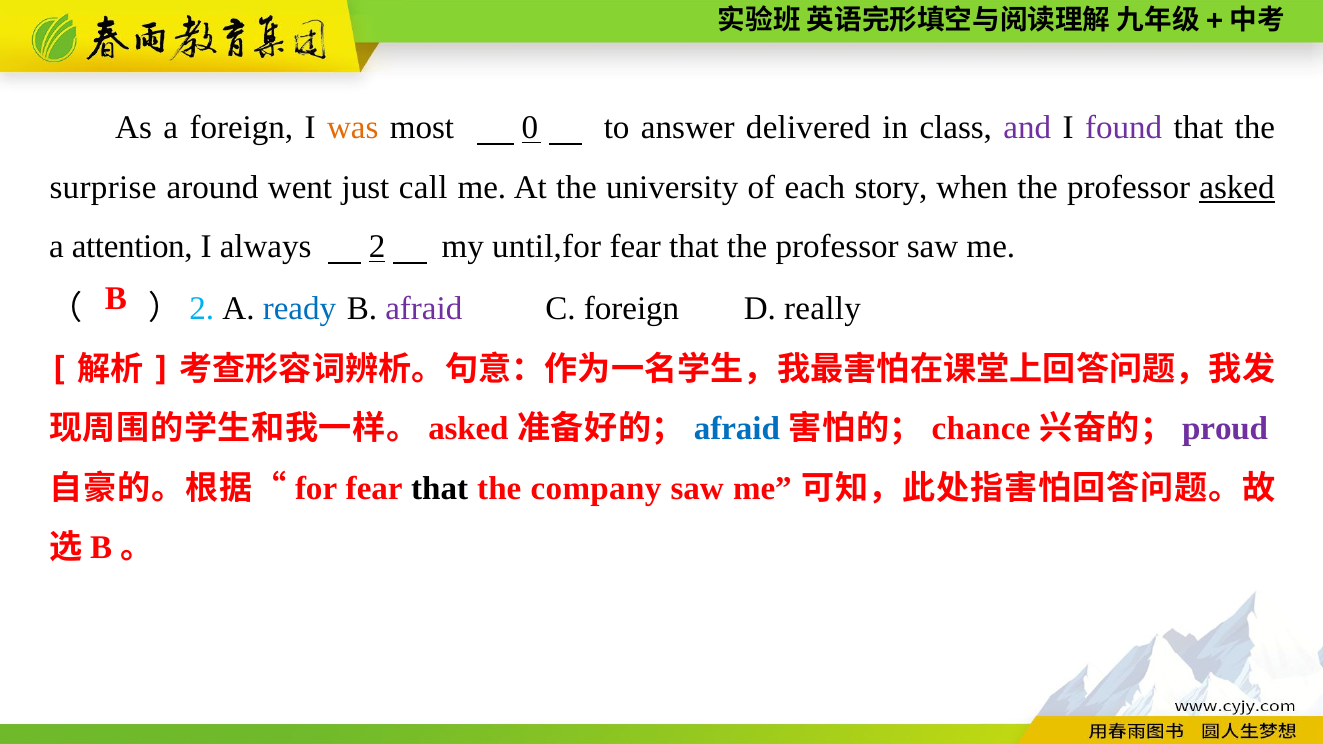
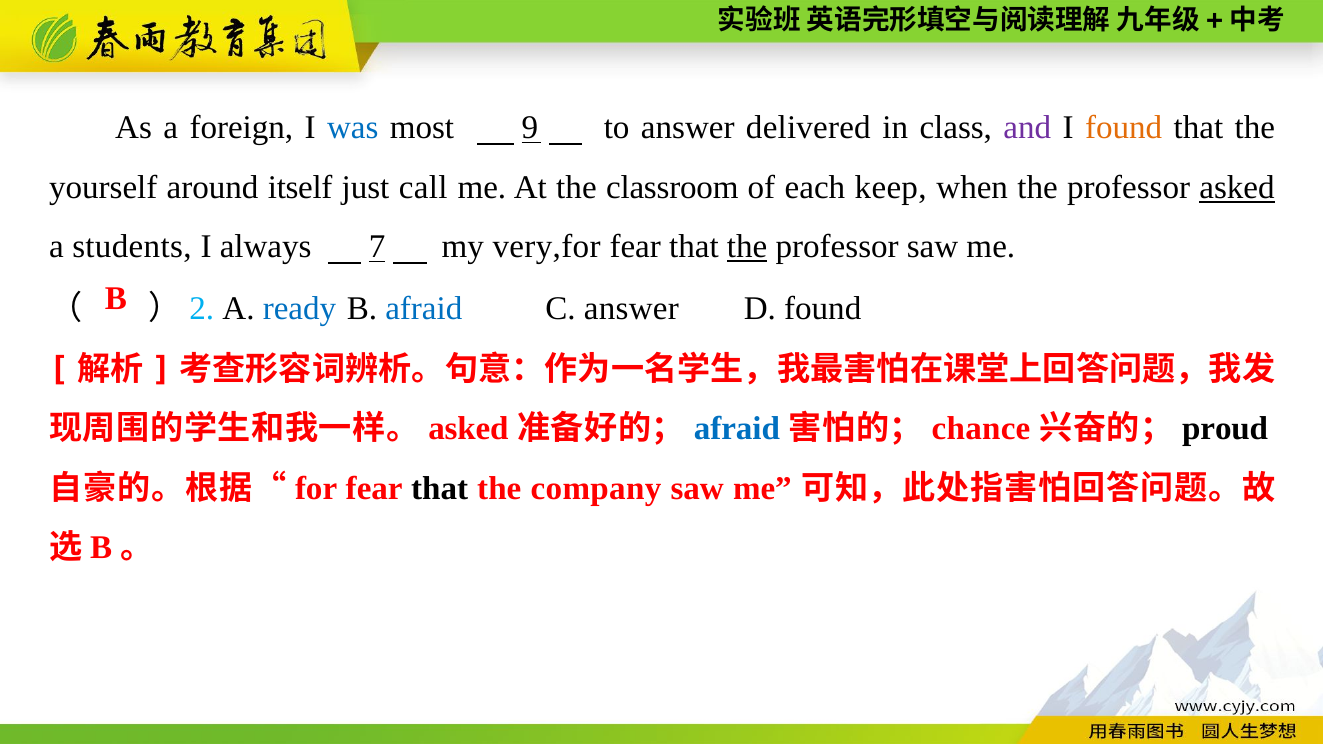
was colour: orange -> blue (353, 128)
0: 0 -> 9 (530, 128)
found colour: purple -> orange (1124, 128)
surprise: surprise -> yourself (103, 188)
went: went -> itself (300, 188)
university: university -> classroom (672, 188)
story: story -> keep (891, 188)
attention: attention -> students (132, 247)
2: 2 -> 7 (377, 247)
until,for: until,for -> very,for (547, 247)
the underline: none -> present (747, 247)
afraid colour: purple -> blue (424, 309)
C foreign: foreign -> answer (631, 309)
D really: really -> found (823, 309)
proud colour: purple -> black (1225, 429)
